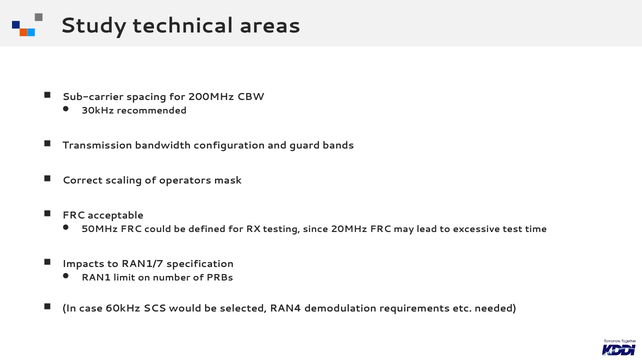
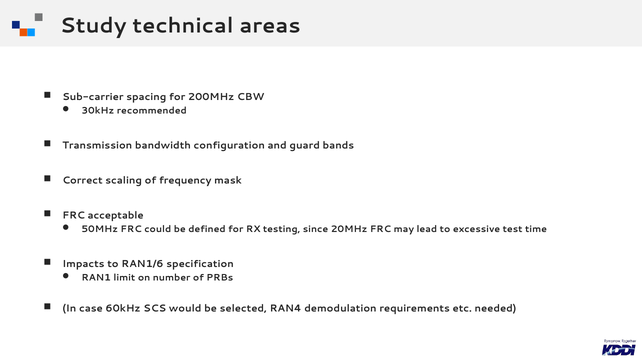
operators: operators -> frequency (185, 180)
RAN1/7: RAN1/7 -> RAN1/6 (142, 264)
